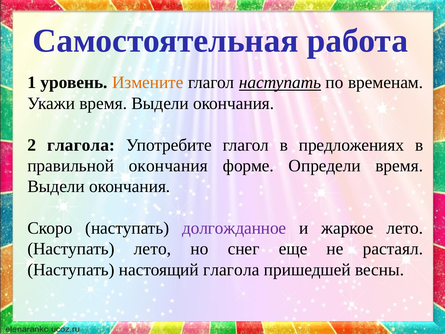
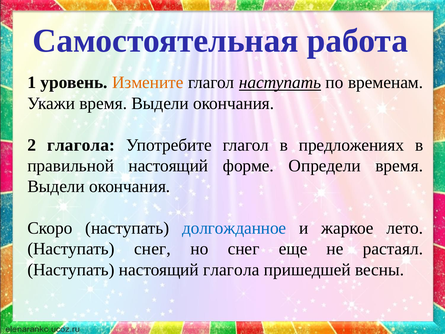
правильной окончания: окончания -> настоящий (168, 166)
долгожданное colour: purple -> blue (234, 228)
Наступать лето: лето -> снег (153, 249)
